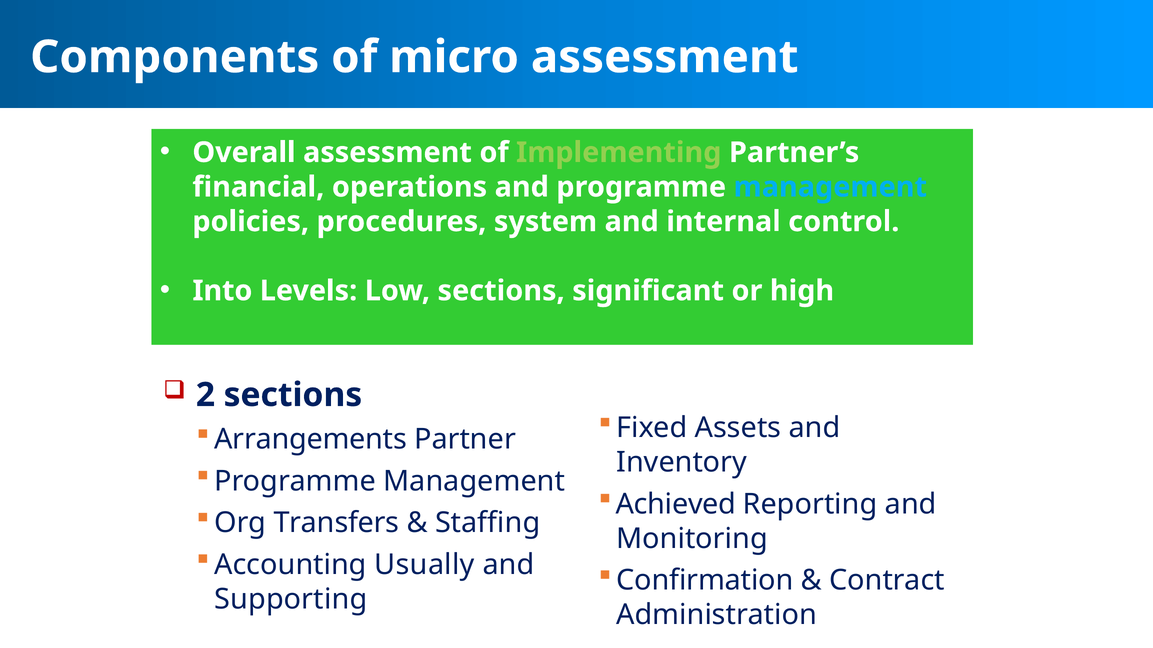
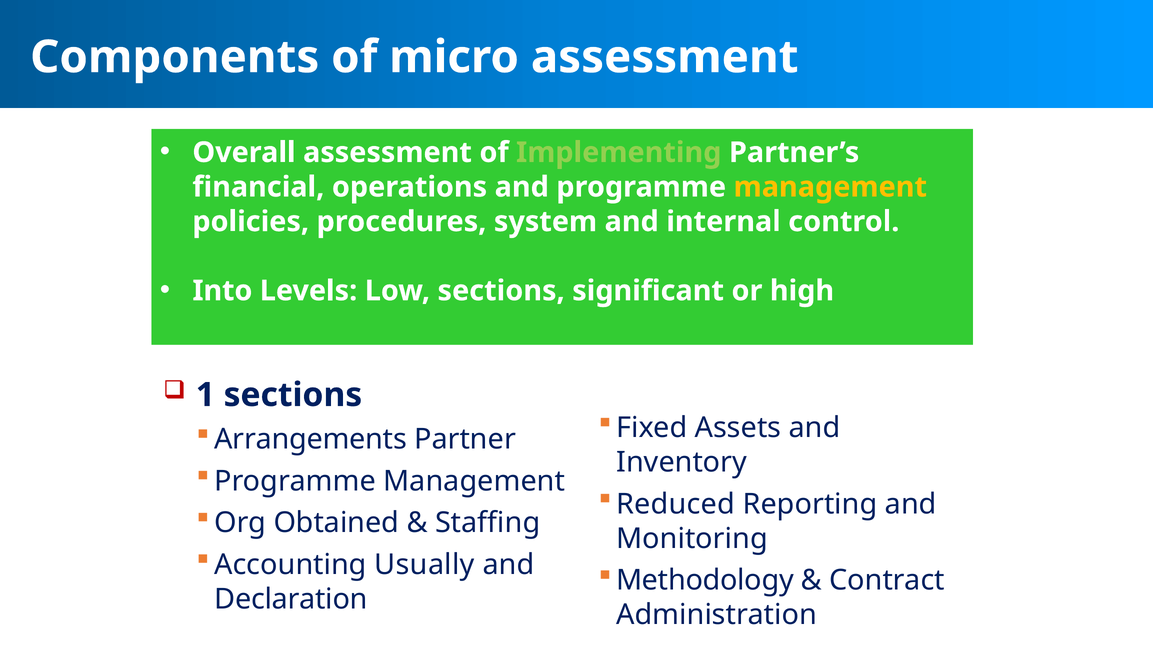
management colour: light blue -> yellow (830, 187)
2: 2 -> 1 (205, 395)
Achieved: Achieved -> Reduced (676, 504)
Transfers: Transfers -> Obtained (336, 523)
Confirmation: Confirmation -> Methodology (705, 581)
Supporting: Supporting -> Declaration (291, 600)
